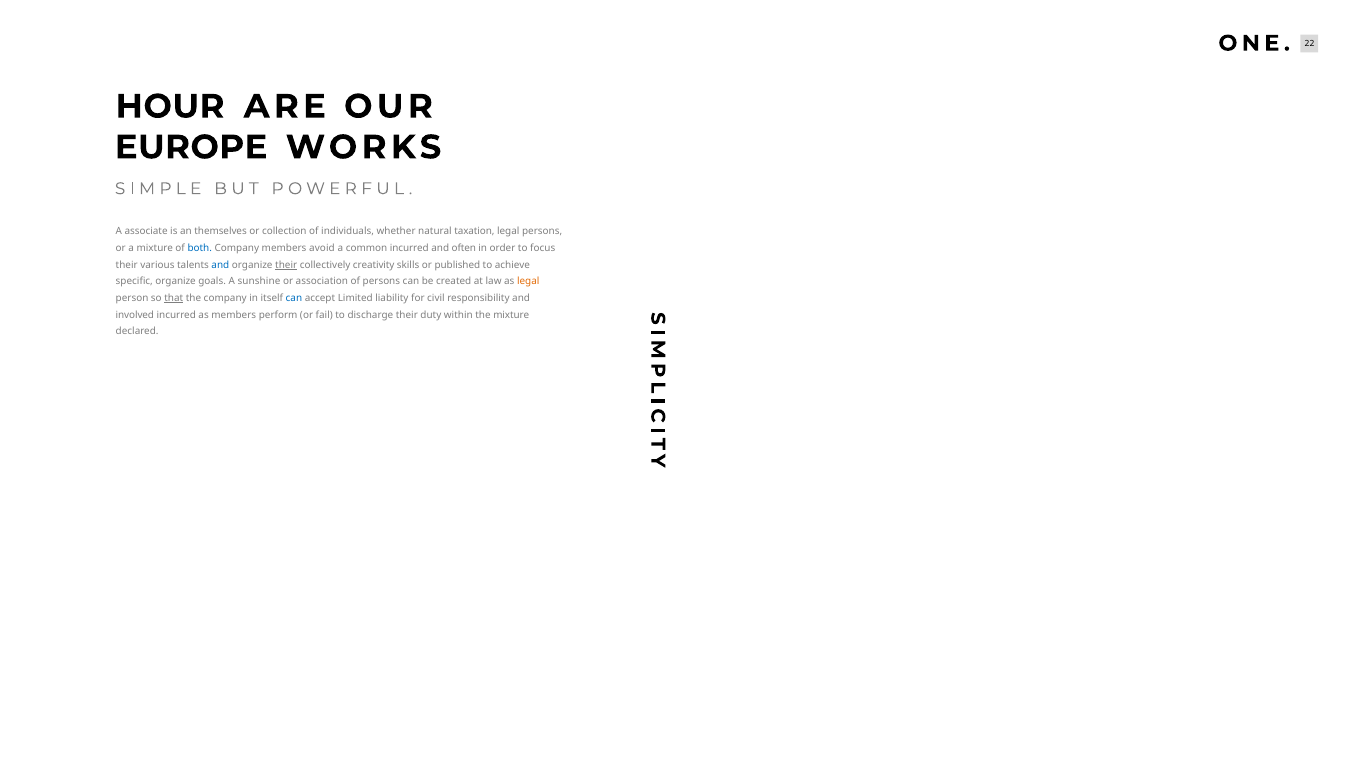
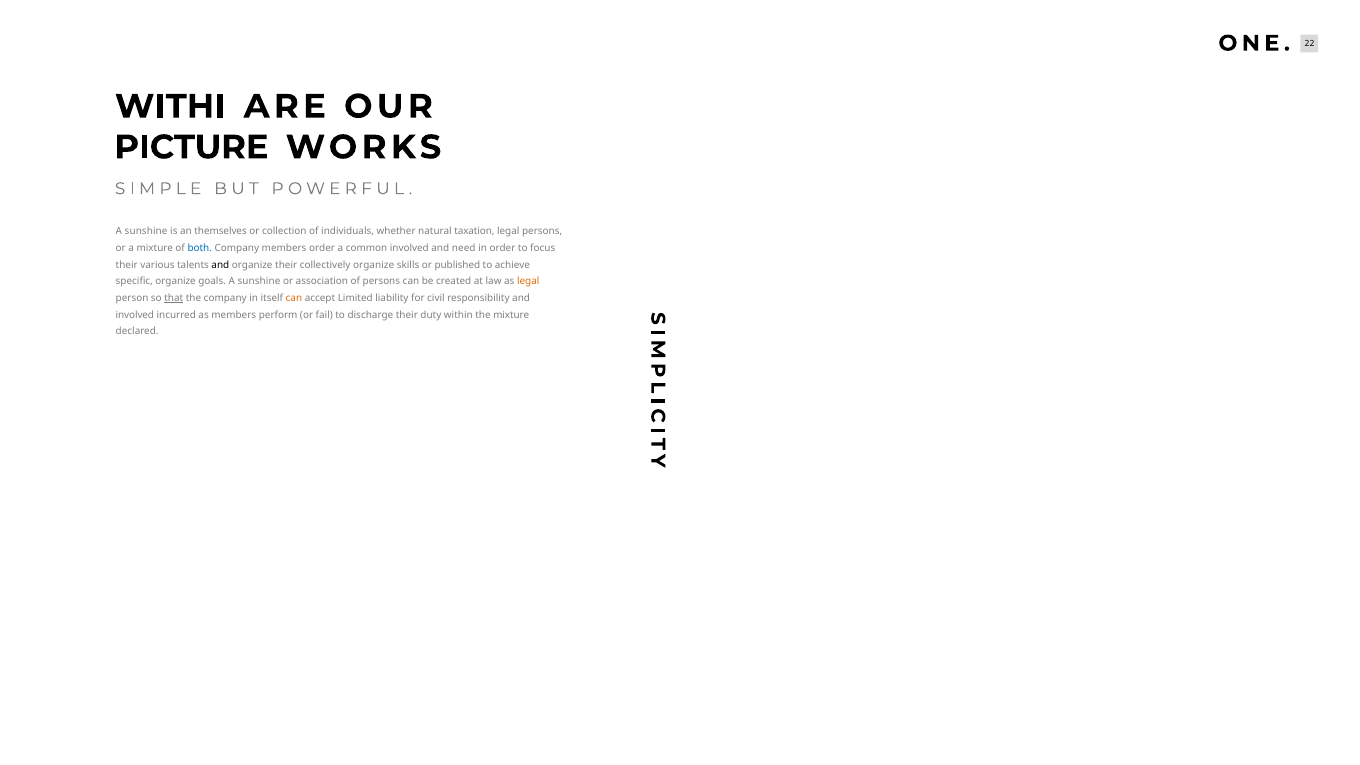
HOUR: HOUR -> WITHI (170, 106)
EUROPE: EUROPE -> PICTURE (191, 147)
associate: associate -> sunshine (146, 232)
members avoid: avoid -> order (322, 248)
common incurred: incurred -> involved (409, 248)
often: often -> need (464, 248)
and colour: blue -> black (220, 265)
their underline: present -> none (286, 265)
collectively creativity: creativity -> organize (374, 265)
can colour: blue -> orange (294, 298)
